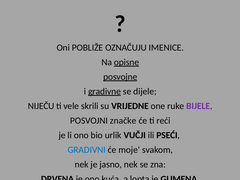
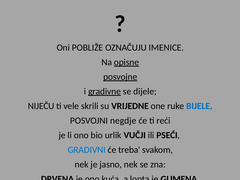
BIJELE colour: purple -> blue (199, 106)
značke: značke -> negdje (123, 121)
moje: moje -> treba (129, 150)
